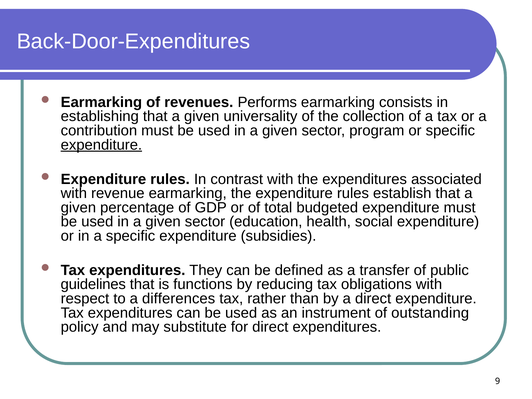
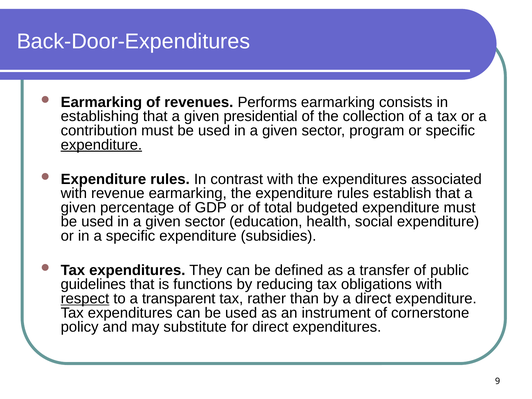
universality: universality -> presidential (261, 116)
respect underline: none -> present (85, 299)
differences: differences -> transparent (179, 299)
outstanding: outstanding -> cornerstone (430, 313)
